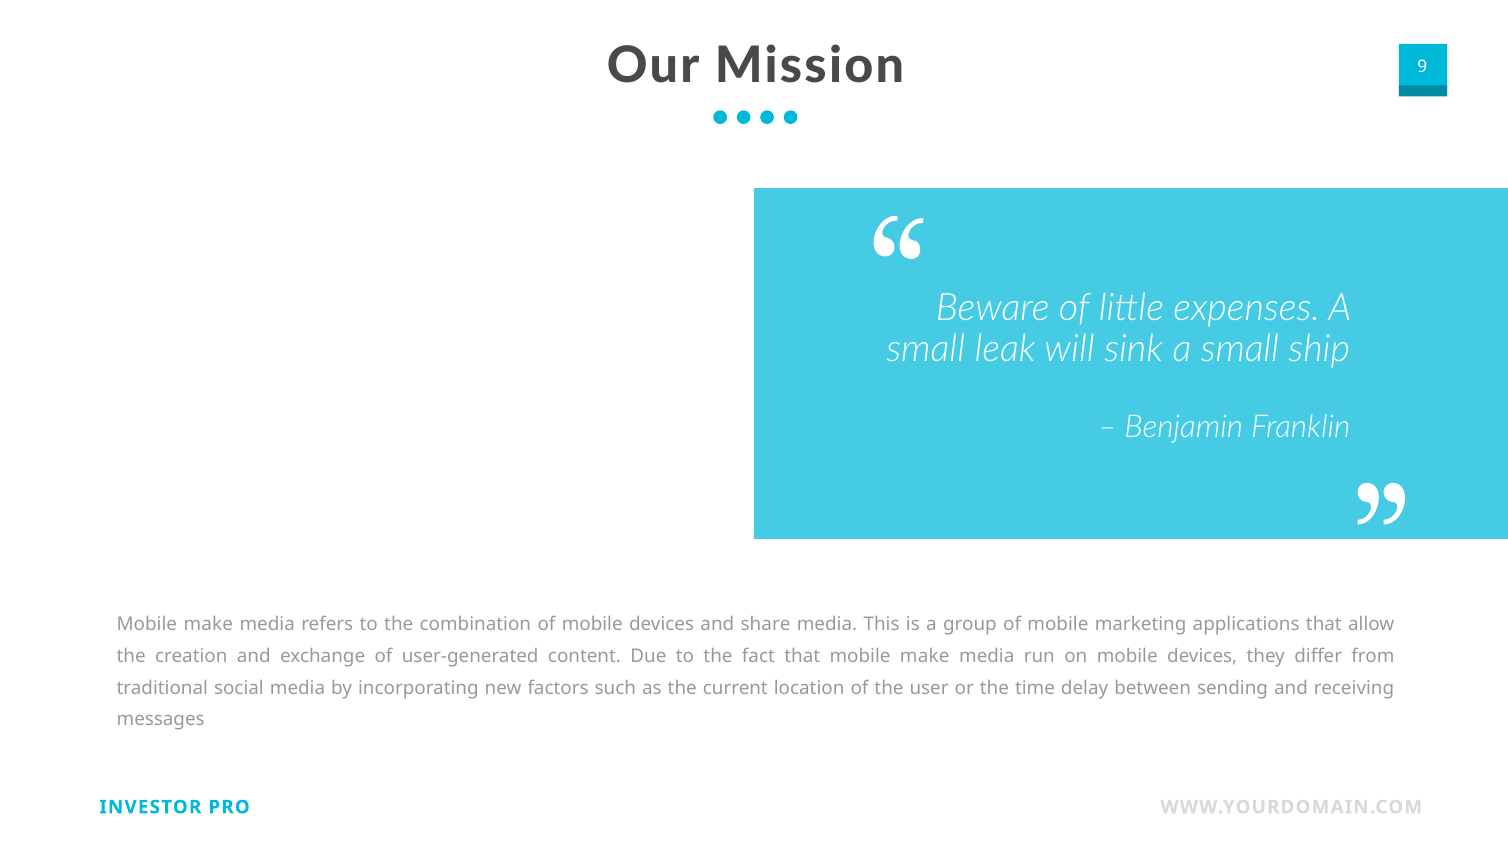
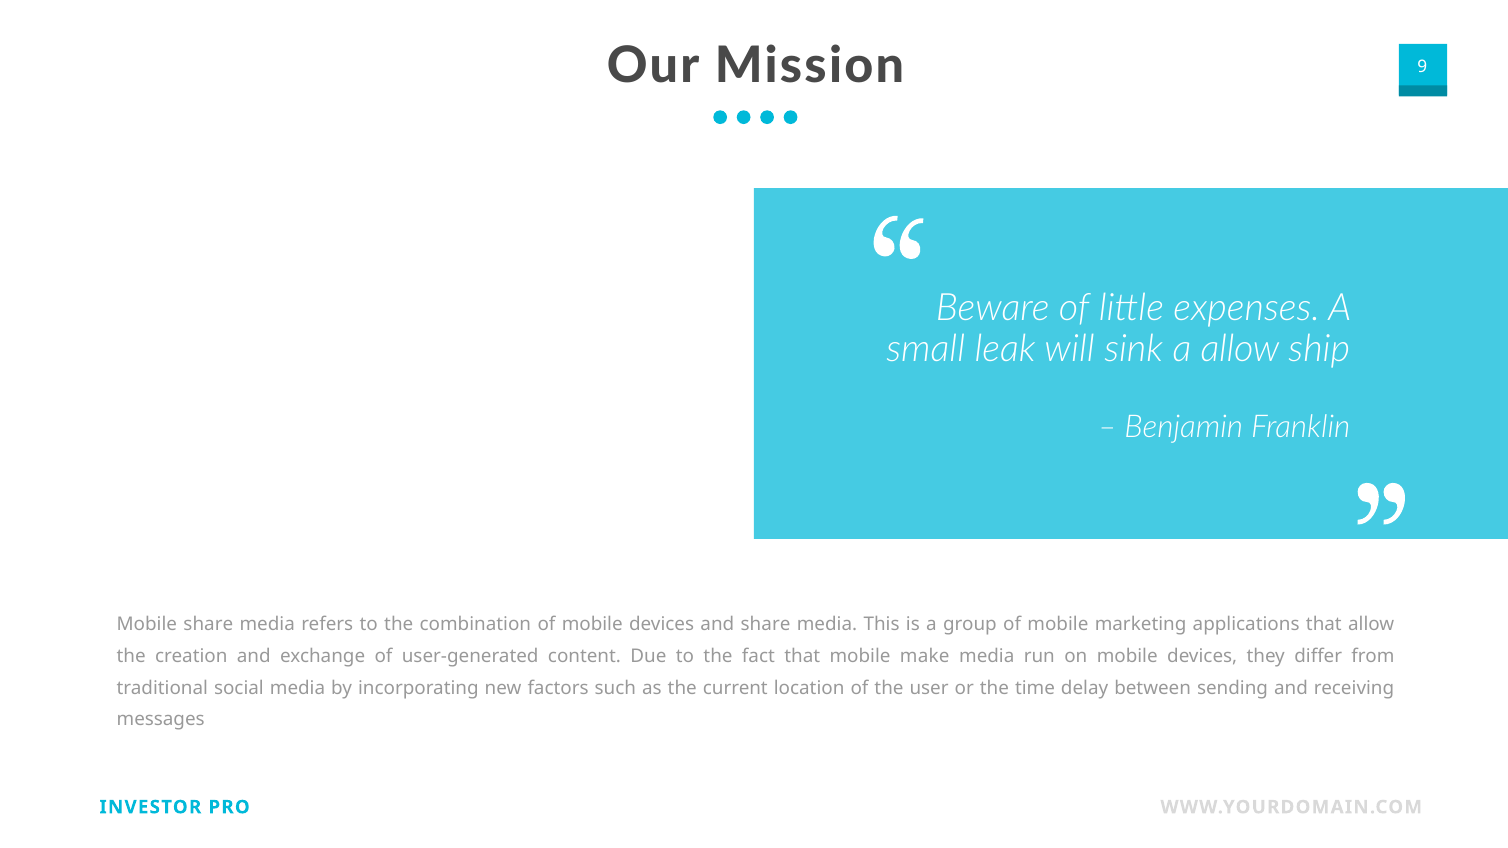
sink a small: small -> allow (1240, 349)
make: make -> share (208, 625)
